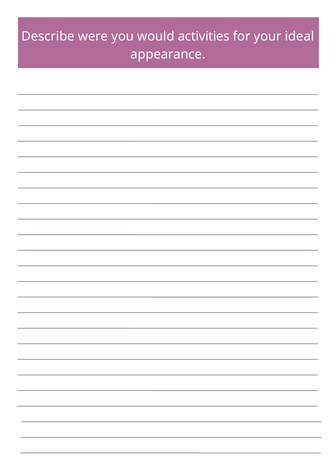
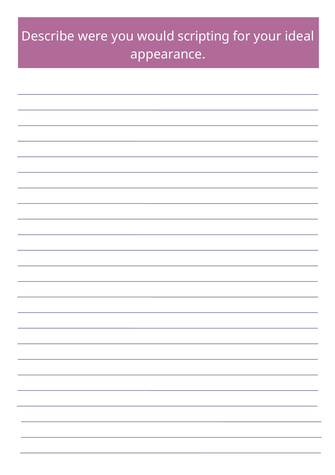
activities: activities -> scripting (204, 36)
